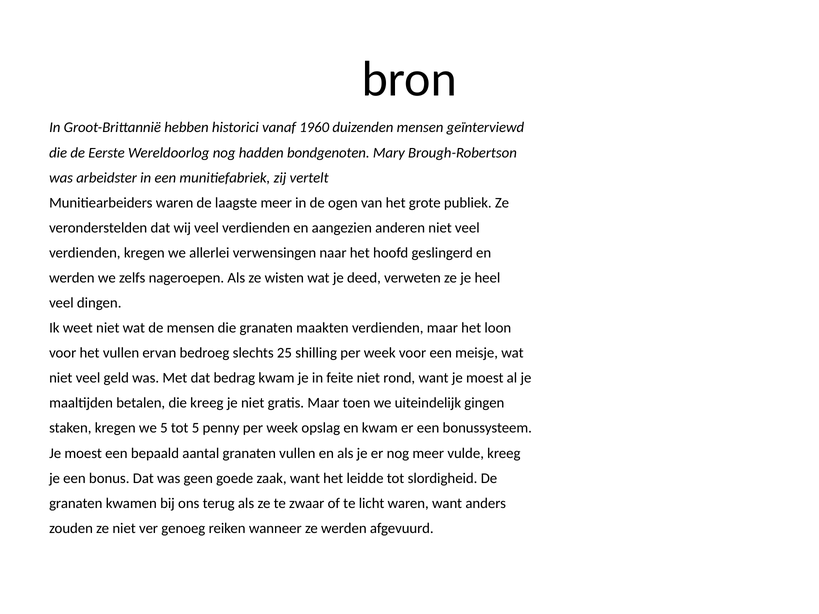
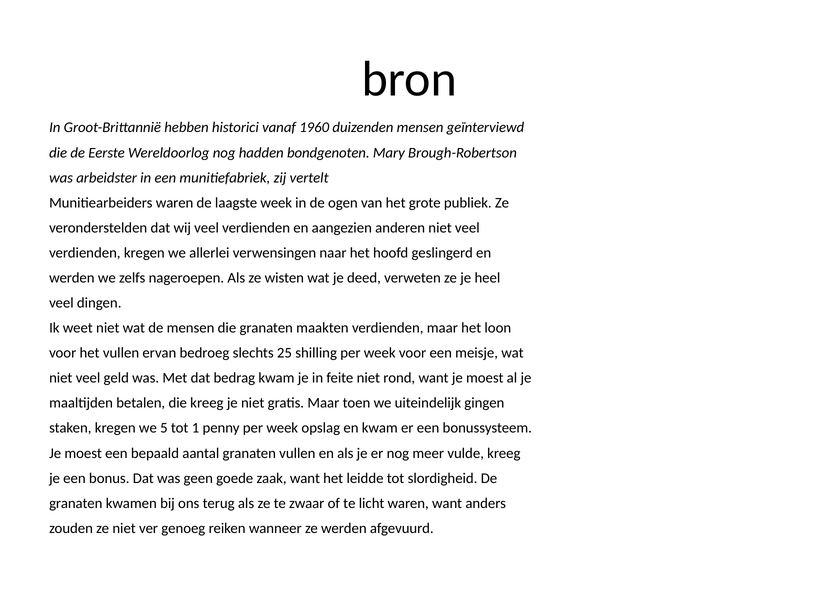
laagste meer: meer -> week (276, 203)
tot 5: 5 -> 1 (196, 428)
